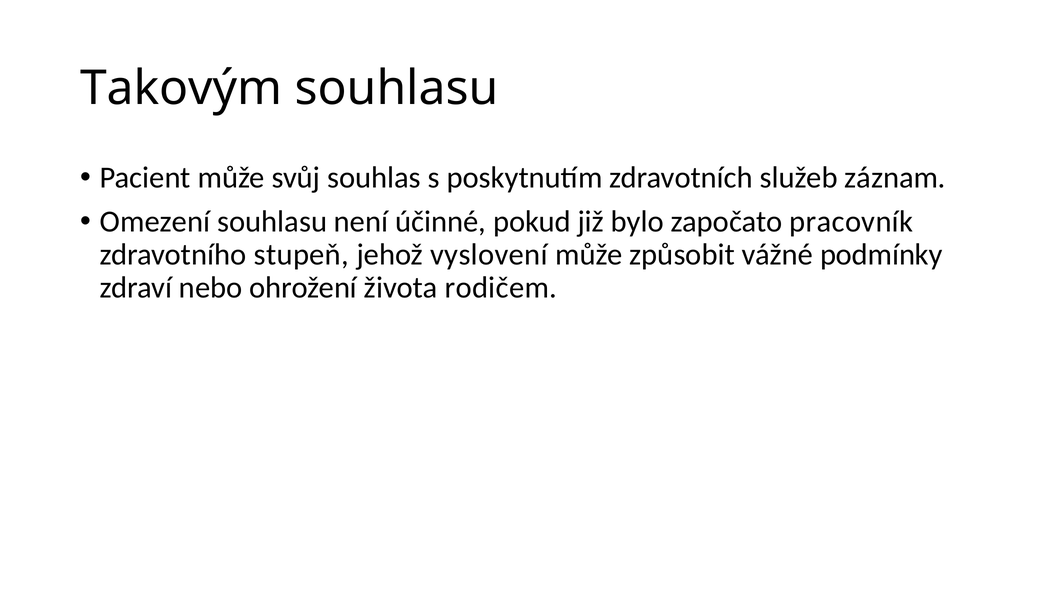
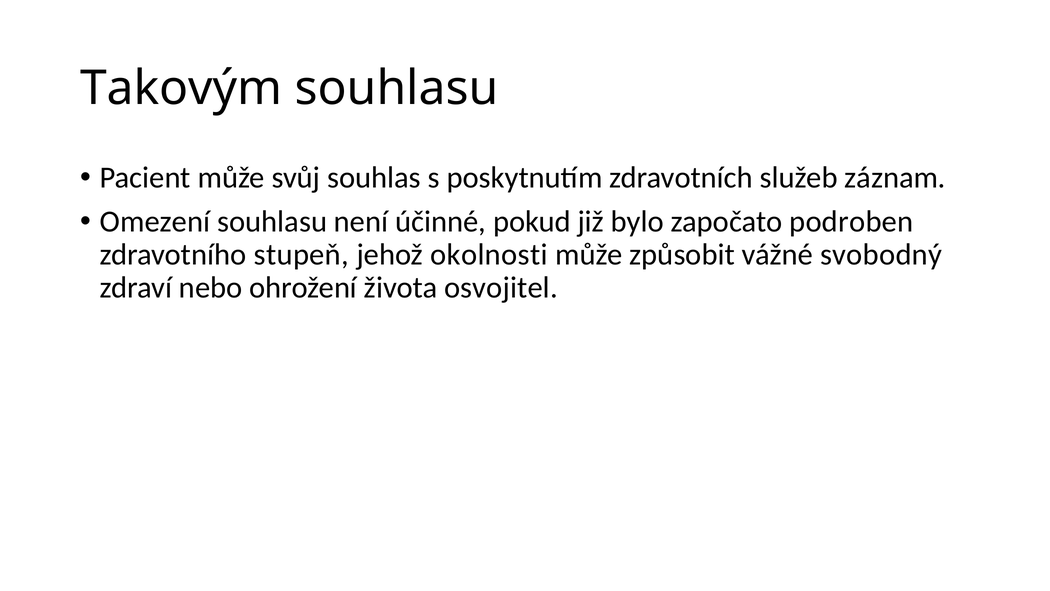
pracovník: pracovník -> podroben (851, 221)
vyslovení: vyslovení -> okolnosti (489, 254)
podmínky: podmínky -> svobodný (881, 254)
rodičem: rodičem -> osvojitel (501, 287)
